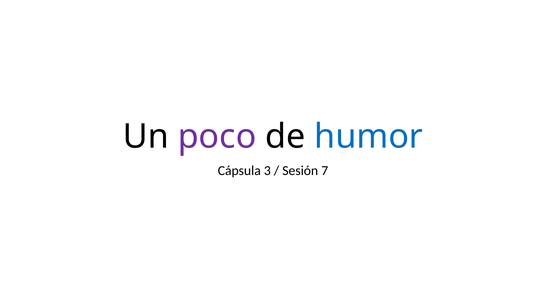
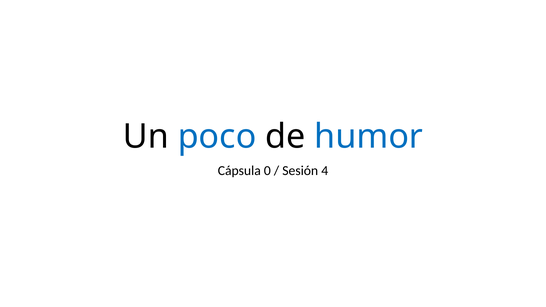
poco colour: purple -> blue (217, 136)
3: 3 -> 0 (267, 171)
7: 7 -> 4 (325, 171)
